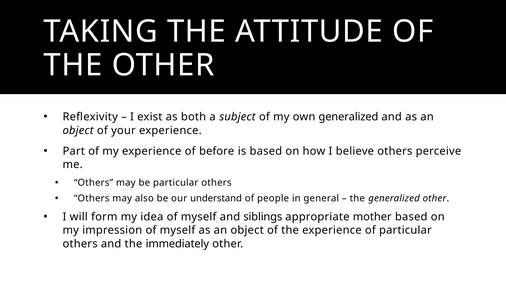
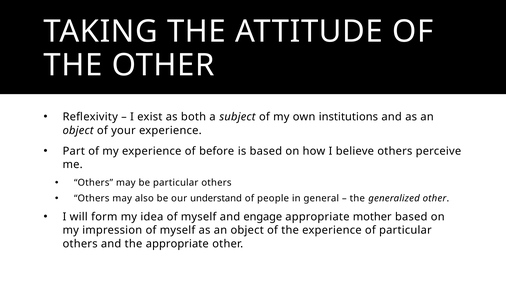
own generalized: generalized -> institutions (348, 117)
siblings: siblings -> engage (263, 217)
the immediately: immediately -> appropriate (177, 243)
